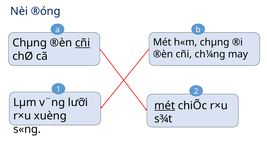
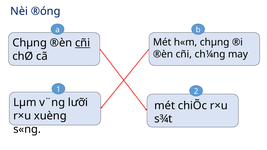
mét underline: present -> none (165, 106)
